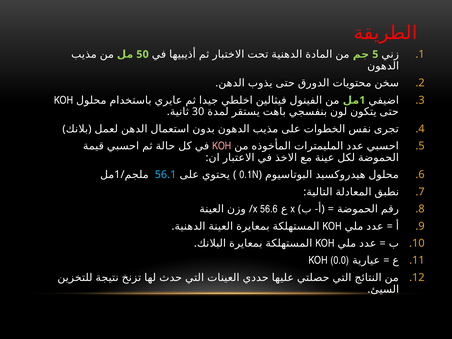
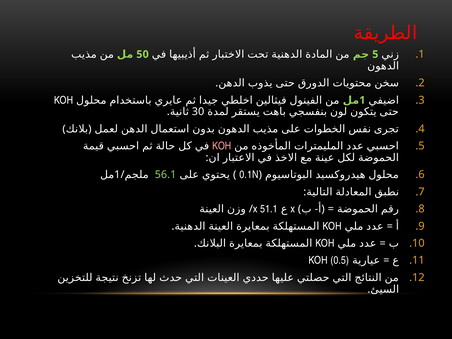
56.1 colour: light blue -> light green (166, 175)
56.6: 56.6 -> 51.1 (269, 209)
0.0: 0.0 -> 0.5 (340, 260)
